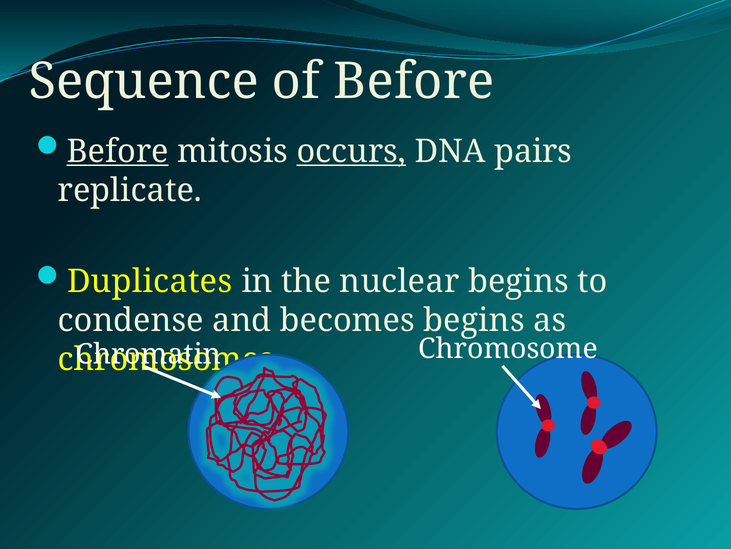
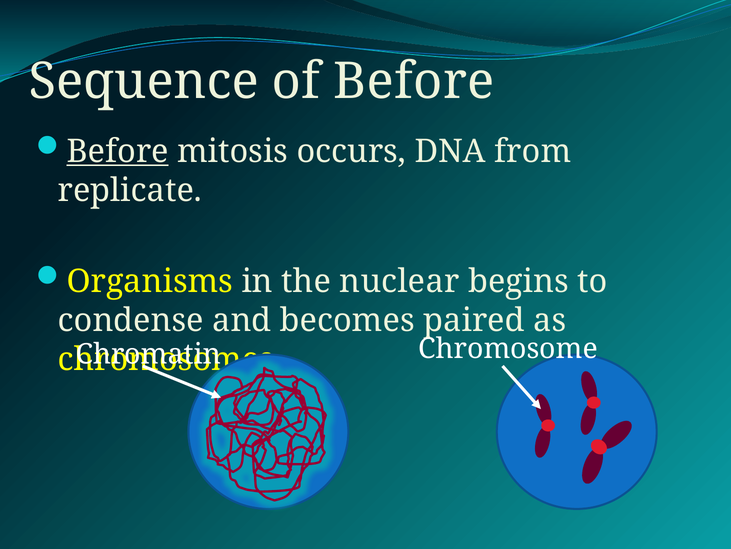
occurs underline: present -> none (351, 151)
pairs: pairs -> from (533, 151)
Duplicates: Duplicates -> Organisms (150, 281)
becomes begins: begins -> paired (474, 320)
